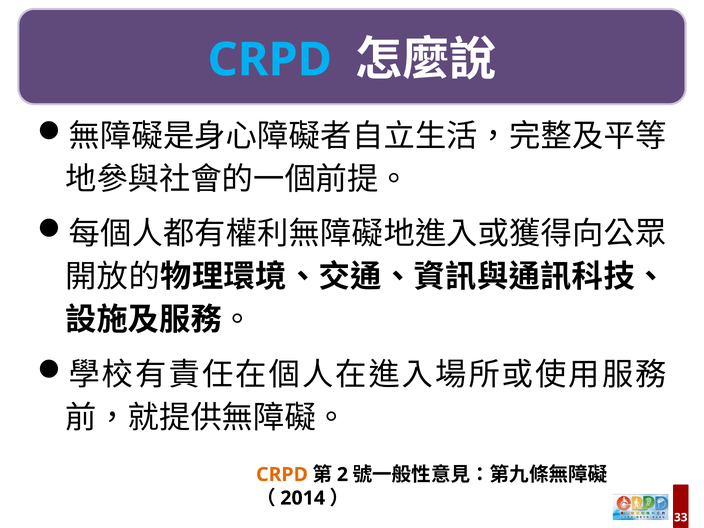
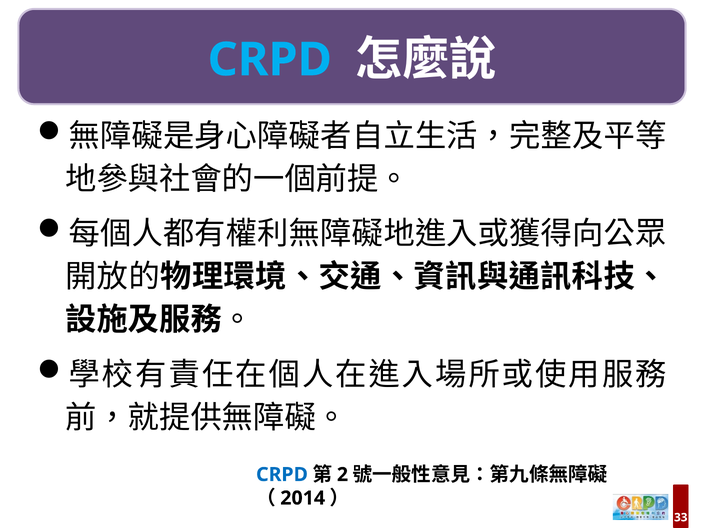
CRPD colour: orange -> blue (282, 475)
